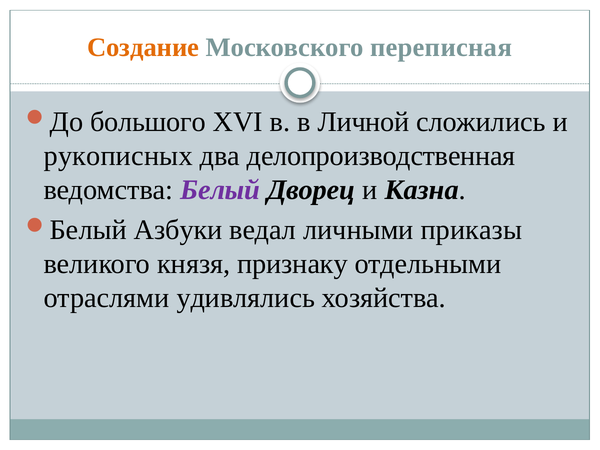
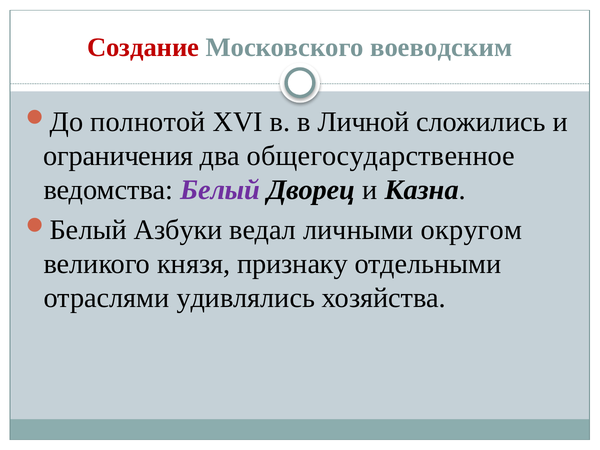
Создание colour: orange -> red (143, 48)
переписная: переписная -> воеводским (441, 48)
большого: большого -> полнотой (148, 122)
рукописных: рукописных -> ограничения (118, 156)
делопроизводственная: делопроизводственная -> общегосударственное (381, 156)
приказы: приказы -> округом (471, 230)
